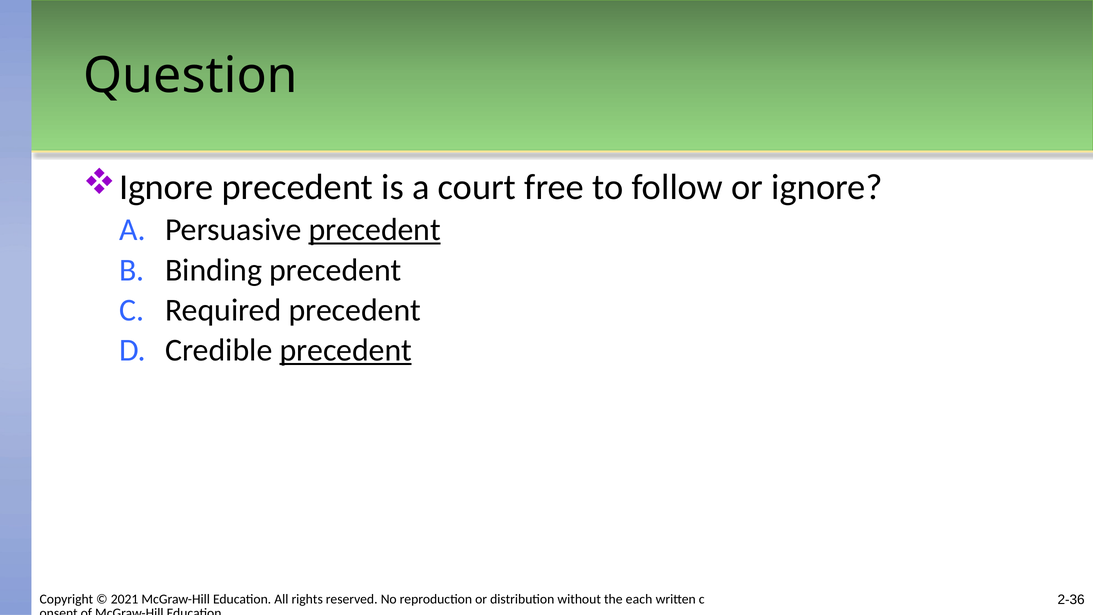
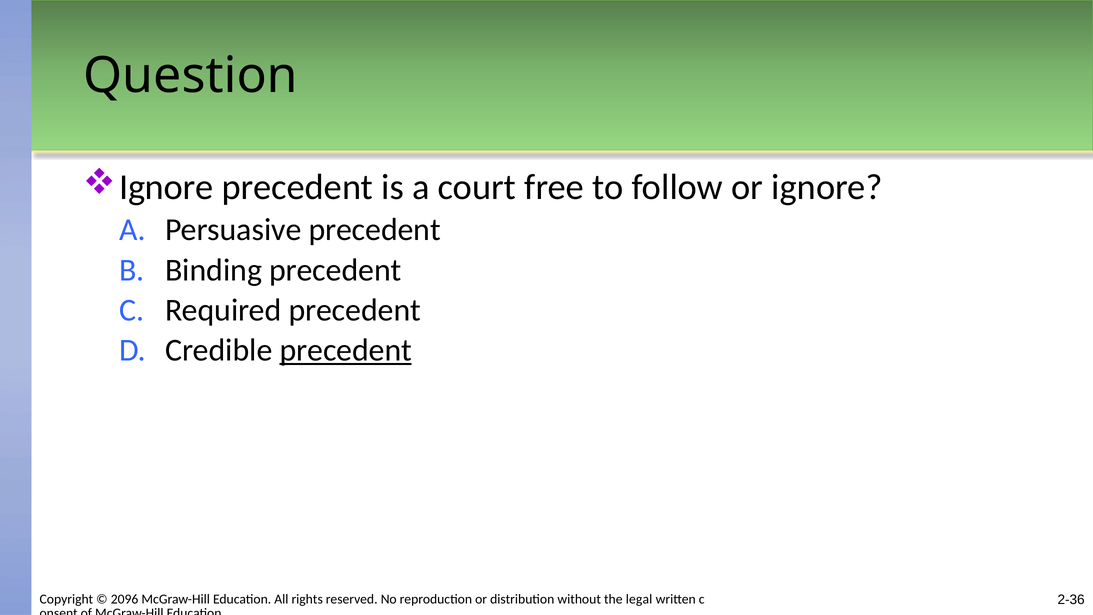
precedent underline: present -> none (375, 230)
2021: 2021 -> 2096 (125, 599)
each: each -> legal (639, 599)
